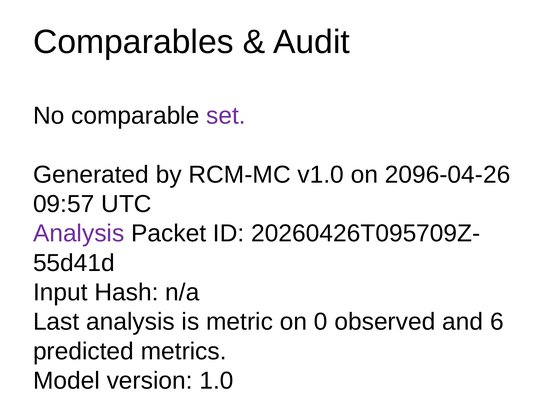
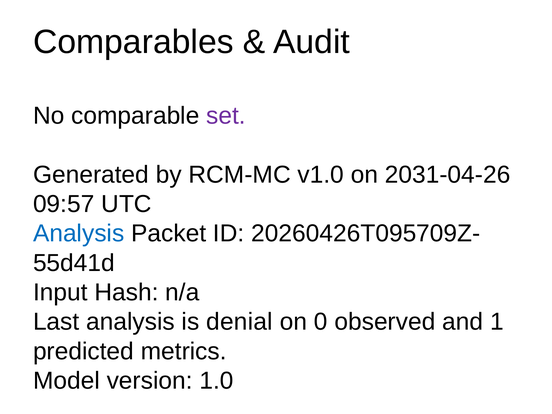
2096-04-26: 2096-04-26 -> 2031-04-26 (448, 175)
Analysis colour: purple -> blue (79, 234)
metric: metric -> denial (239, 322)
6: 6 -> 1 (497, 322)
